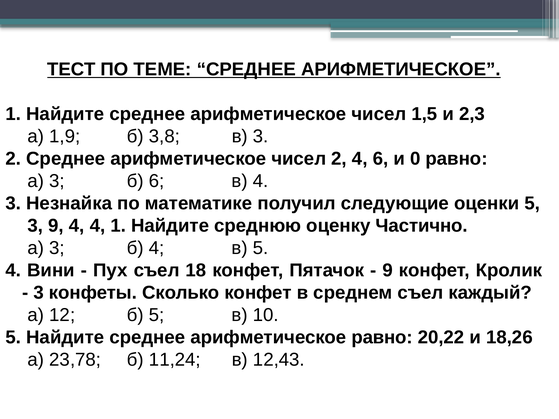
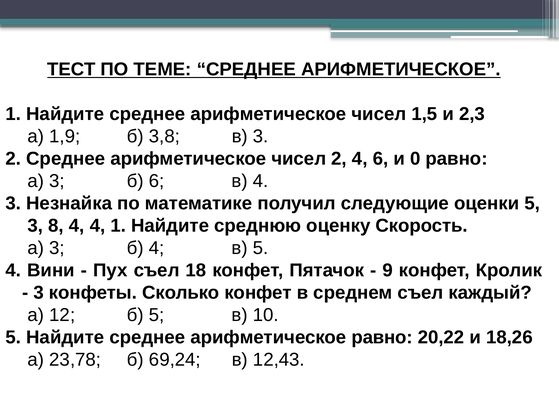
3 9: 9 -> 8 (56, 226)
Частично: Частично -> Скорость (422, 226)
11,24: 11,24 -> 69,24 (175, 360)
